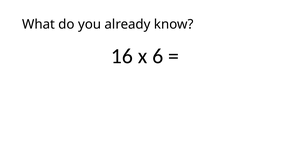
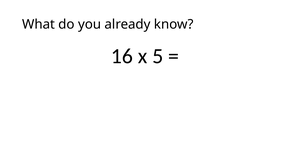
6: 6 -> 5 (158, 56)
